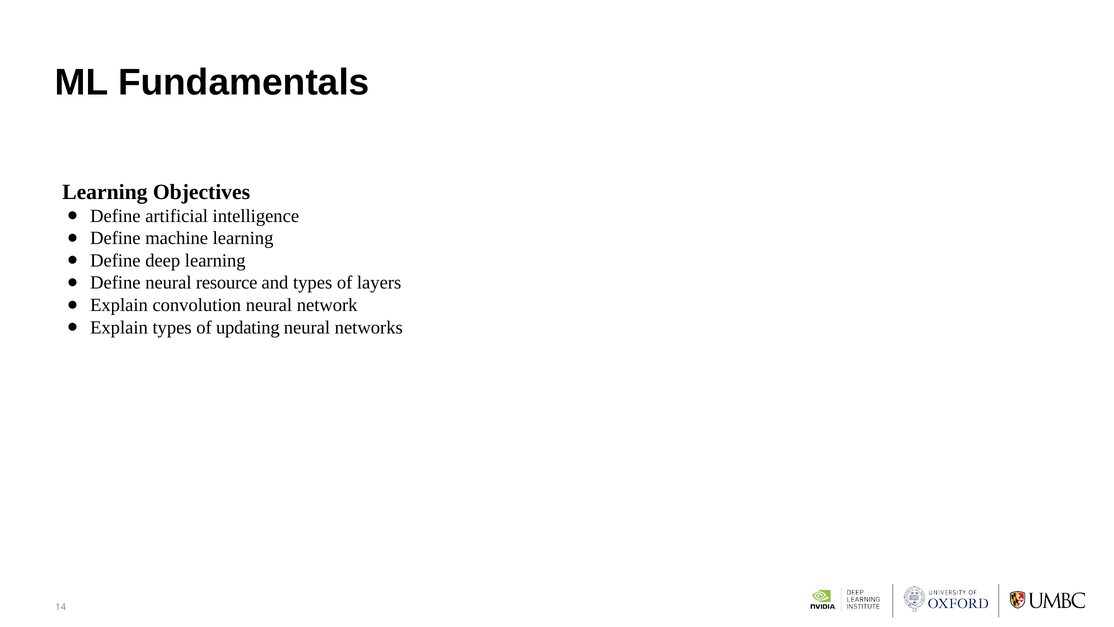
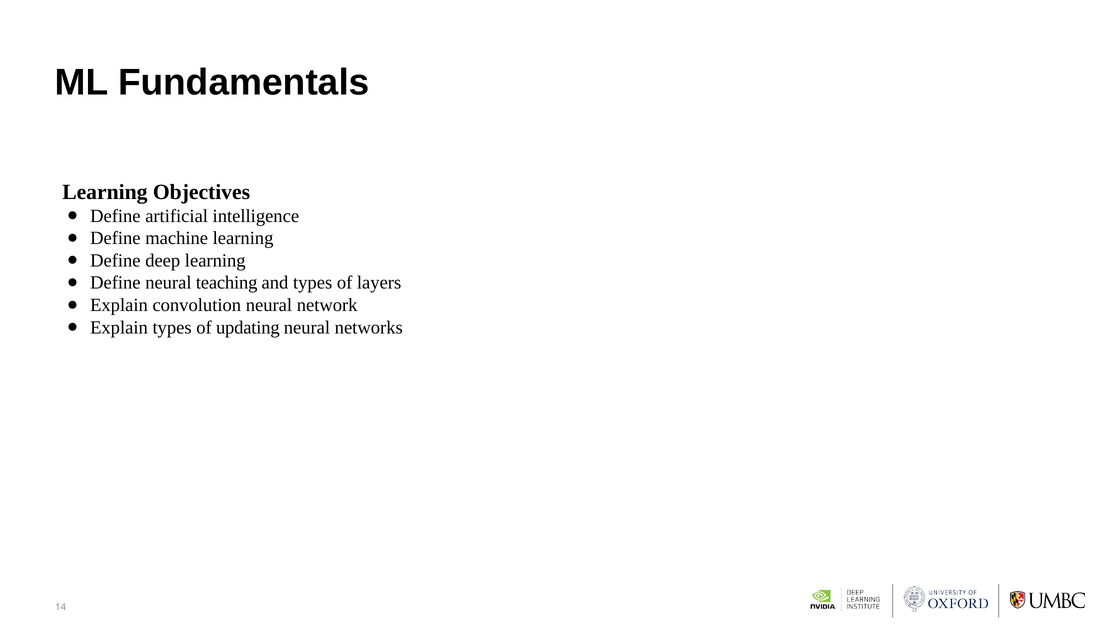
resource: resource -> teaching (227, 283)
